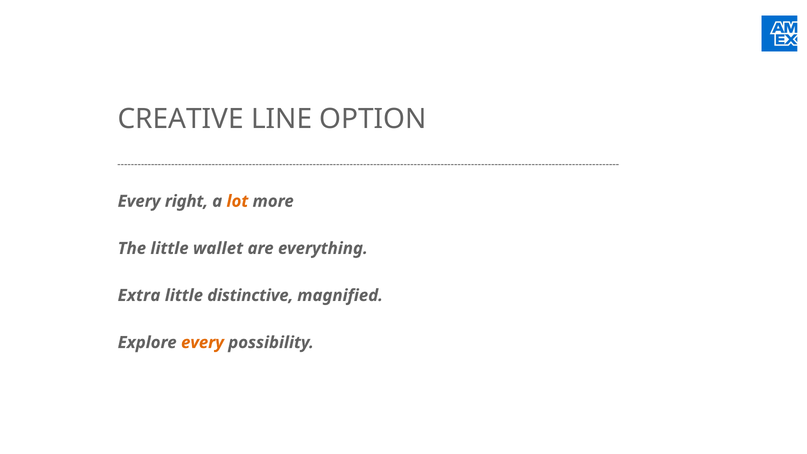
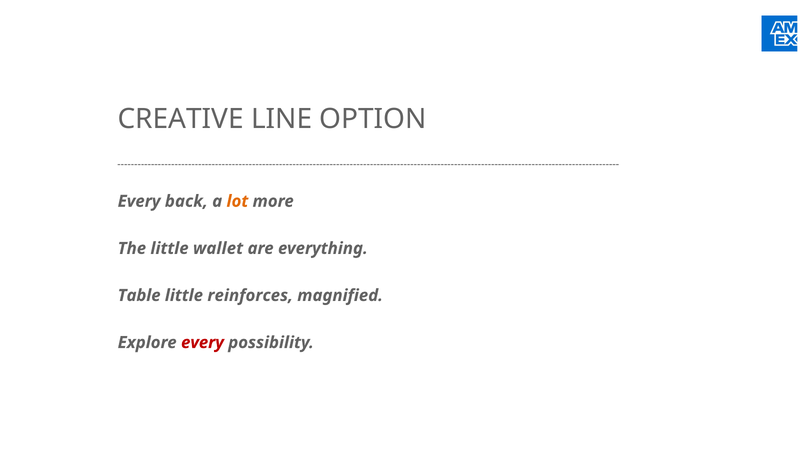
right: right -> back (186, 201)
Extra: Extra -> Table (139, 295)
distinctive: distinctive -> reinforces (250, 295)
every colour: orange -> red (202, 342)
